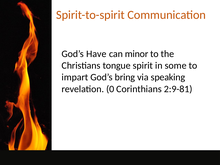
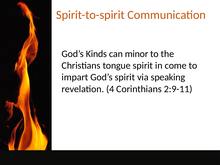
Have: Have -> Kinds (96, 54)
some: some -> come (176, 66)
God’s bring: bring -> spirit (125, 77)
0: 0 -> 4 (110, 89)
2:9-81: 2:9-81 -> 2:9-11 (178, 89)
